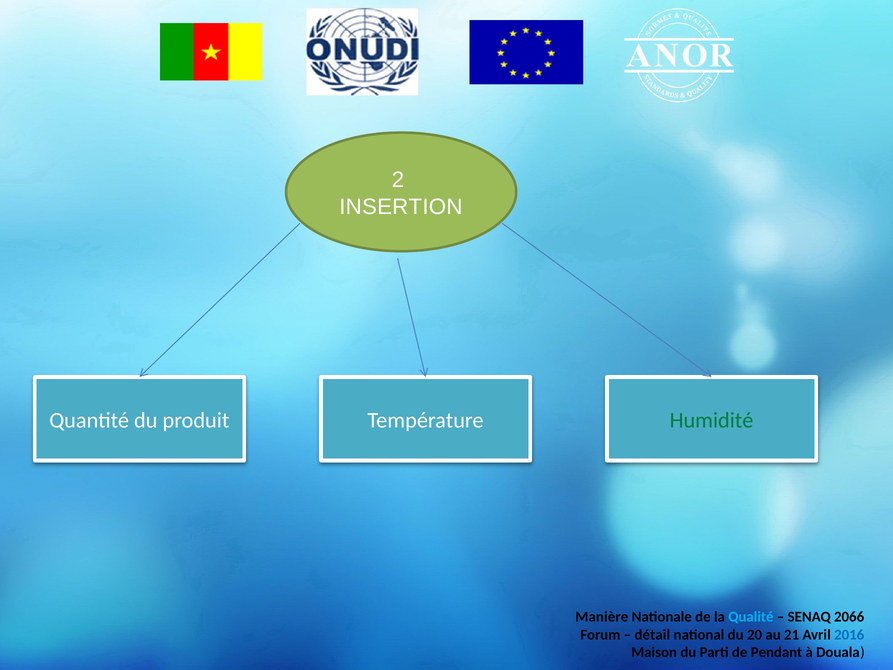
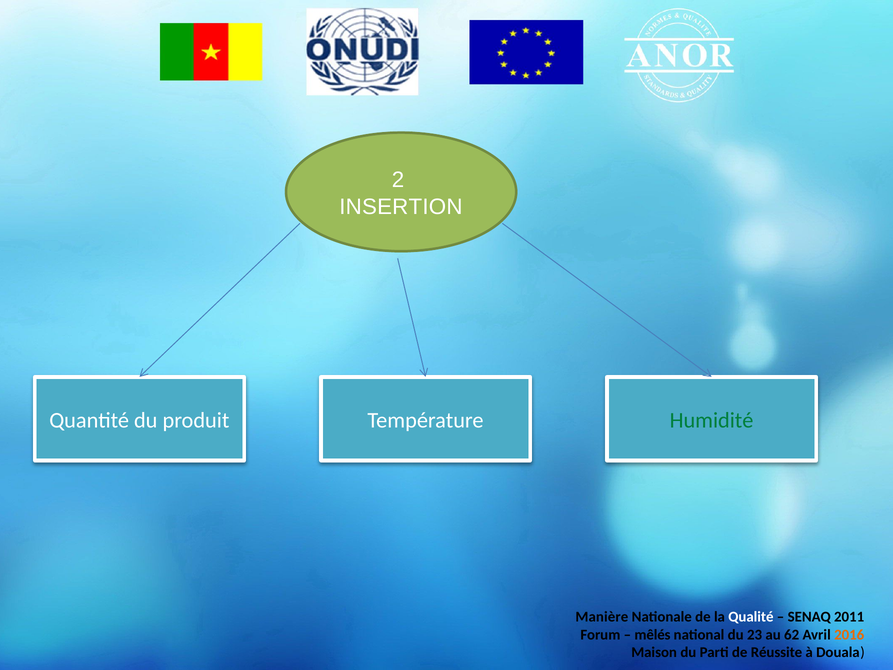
Qualité colour: light blue -> white (751, 617)
2066: 2066 -> 2011 (849, 617)
détail: détail -> mêlés (652, 634)
20: 20 -> 23 (755, 634)
21: 21 -> 62 (792, 634)
2016 colour: blue -> orange (849, 634)
Pendant: Pendant -> Réussite (776, 652)
